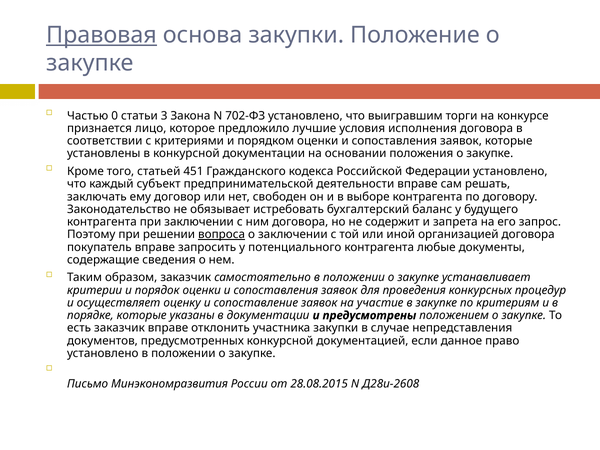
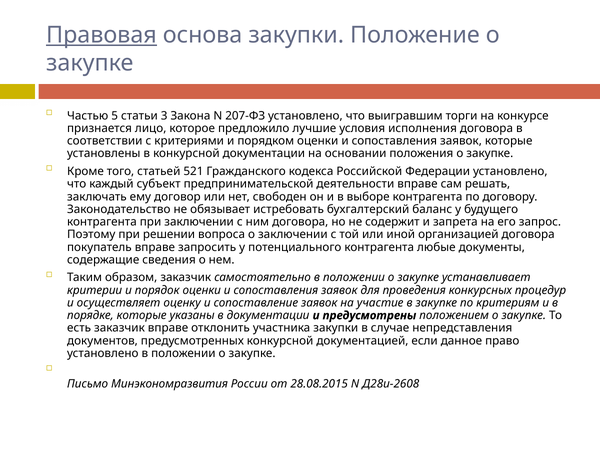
0: 0 -> 5 (115, 116)
702-ФЗ: 702-ФЗ -> 207-ФЗ (245, 116)
451: 451 -> 521 (193, 171)
вопроса underline: present -> none (222, 235)
